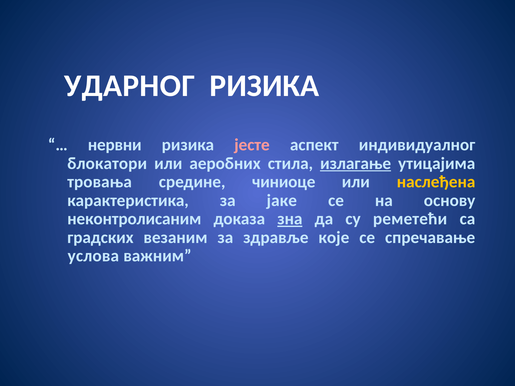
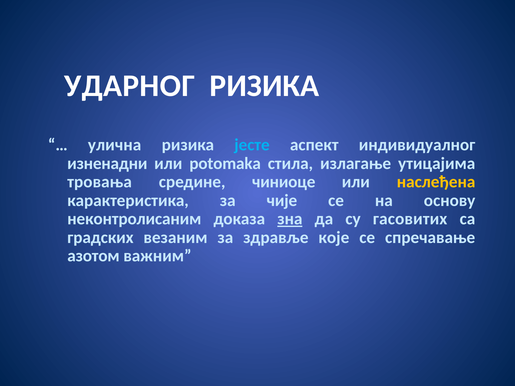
нервни: нервни -> улична (115, 145)
јесте colour: pink -> light blue (252, 145)
блокатори: блокатори -> изненадни (107, 163)
аеробних: аеробних -> potomaka (225, 163)
излагање underline: present -> none (356, 163)
јаке: јаке -> чије (282, 201)
реметећи: реметећи -> гасовитих (410, 219)
услова: услова -> азотом (93, 256)
